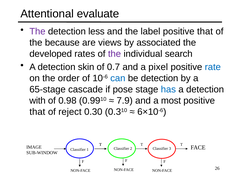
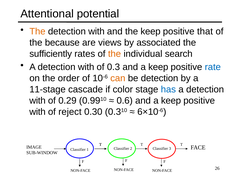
evaluate: evaluate -> potential (98, 14)
The colour: purple -> orange (37, 31)
less: less -> with (96, 31)
the label: label -> keep (151, 31)
developed: developed -> sufficiently (51, 54)
the colour: purple -> orange (114, 54)
skin: skin -> with (86, 67)
0.7: 0.7 -> 0.3 (113, 67)
pixel: pixel -> keep (158, 67)
can colour: blue -> orange (118, 78)
65-stage: 65-stage -> 11-stage (48, 89)
pose: pose -> color (123, 89)
0.98: 0.98 -> 0.29 (67, 101)
7.9: 7.9 -> 0.6 (125, 101)
most: most -> keep (171, 101)
that: that -> with (37, 112)
